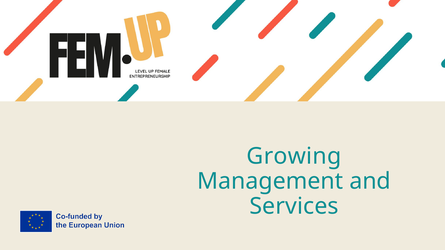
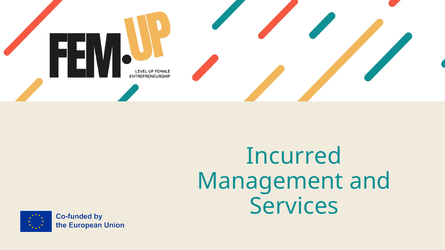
Growing: Growing -> Incurred (294, 156)
